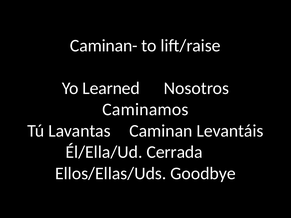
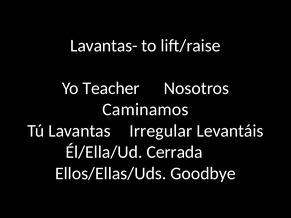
Caminan-: Caminan- -> Lavantas- (104, 46)
Learned: Learned -> Teacher (111, 88)
Caminan: Caminan -> Irregular (161, 131)
